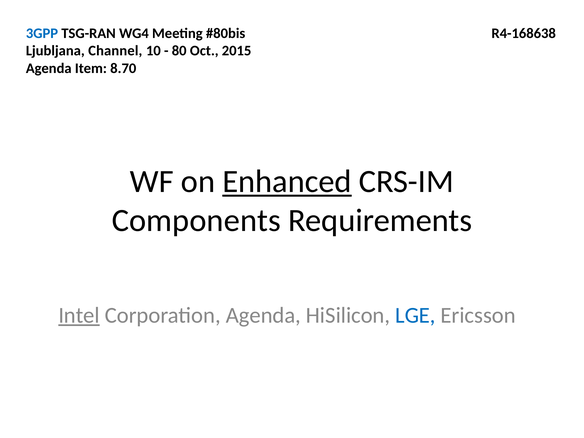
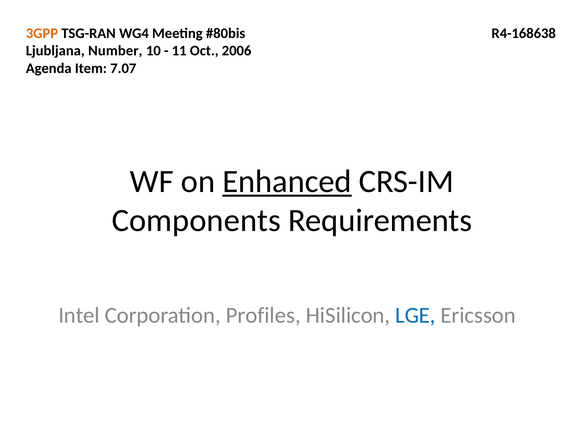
3GPP colour: blue -> orange (42, 33)
Channel: Channel -> Number (115, 51)
80: 80 -> 11 (179, 51)
2015: 2015 -> 2006 (237, 51)
8.70: 8.70 -> 7.07 (123, 68)
Intel underline: present -> none (79, 315)
Corporation Agenda: Agenda -> Profiles (263, 315)
